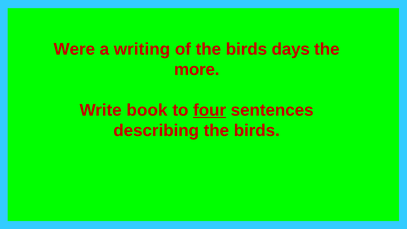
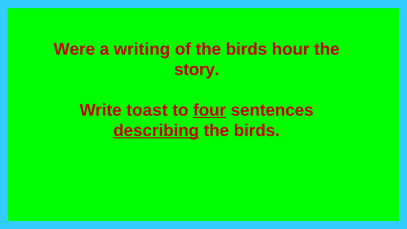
days: days -> hour (291, 49)
more: more -> story (197, 69)
book: book -> toast (147, 110)
describing underline: none -> present (156, 131)
